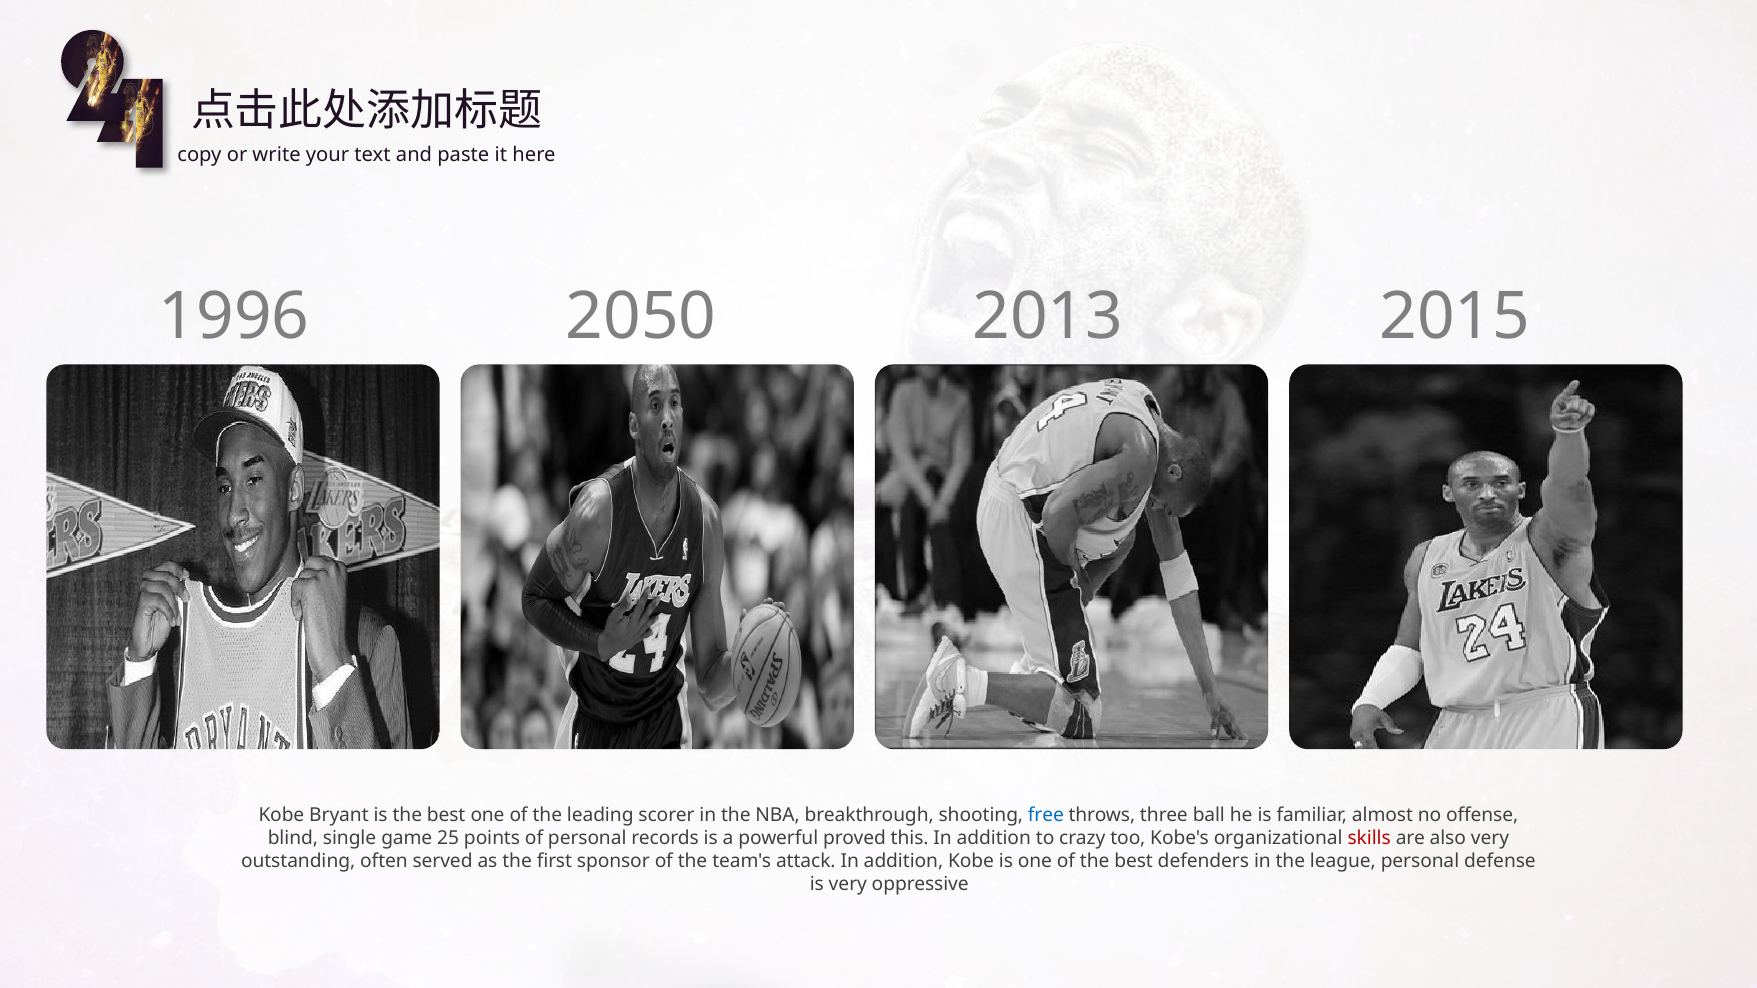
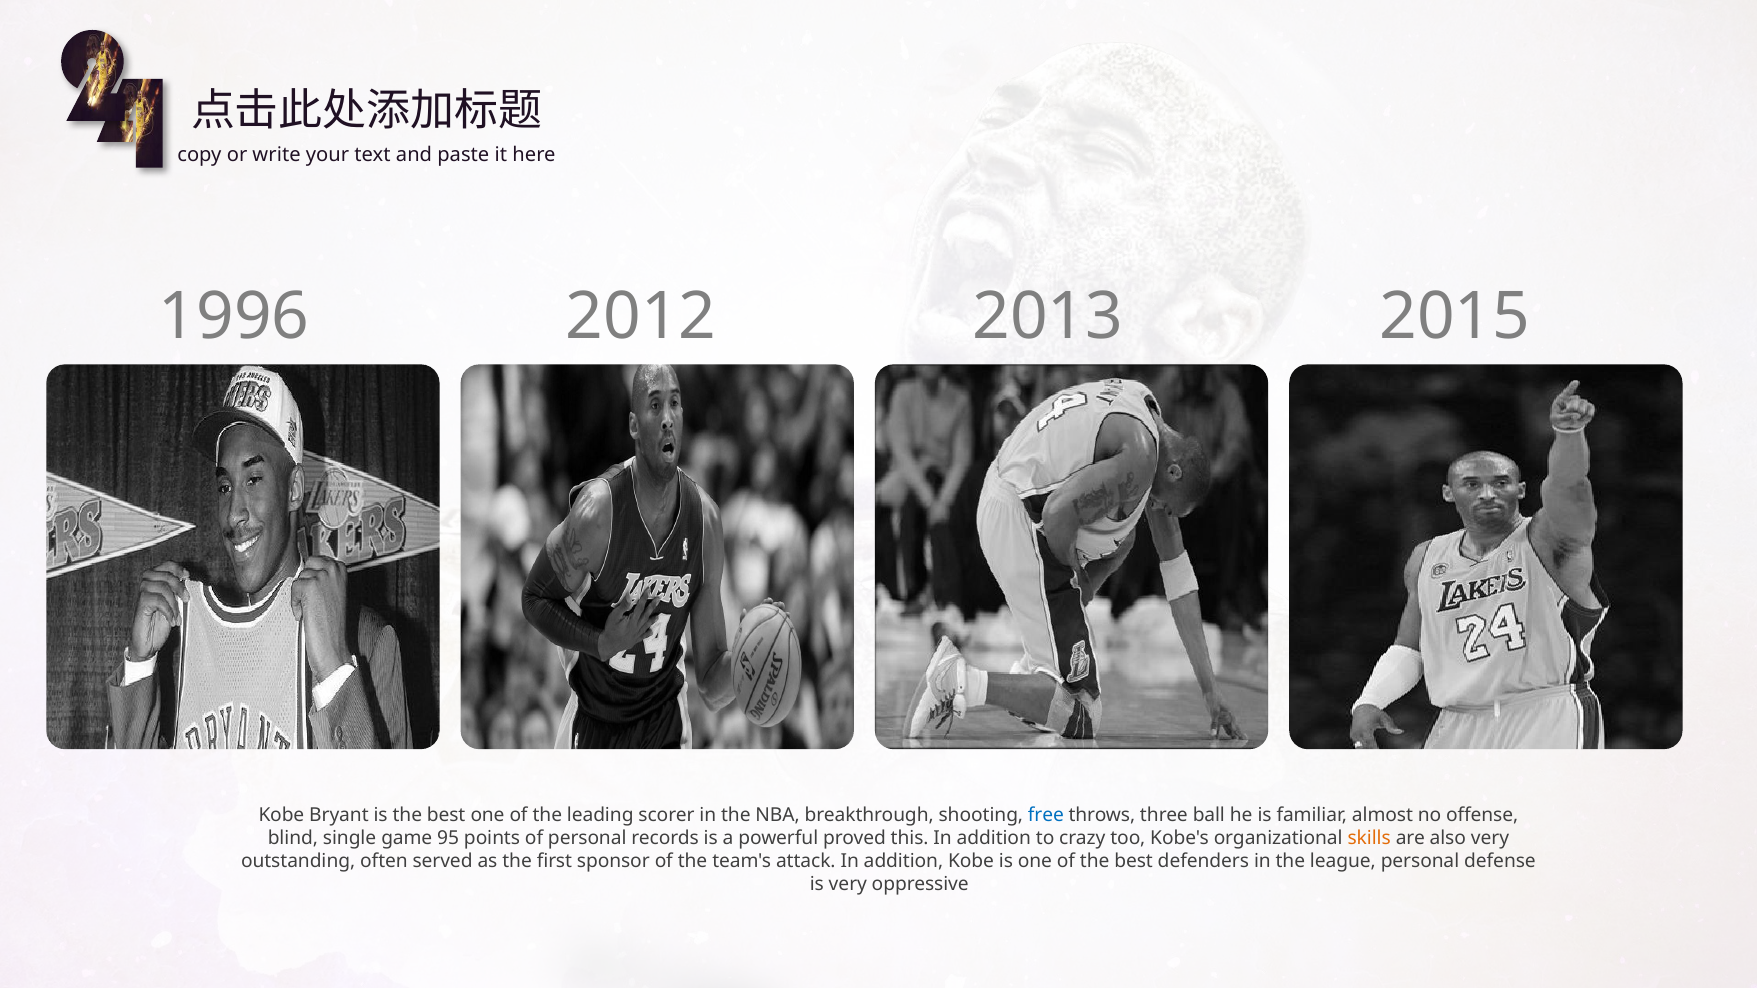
2050: 2050 -> 2012 (641, 316)
25: 25 -> 95 (448, 838)
skills colour: red -> orange (1369, 838)
